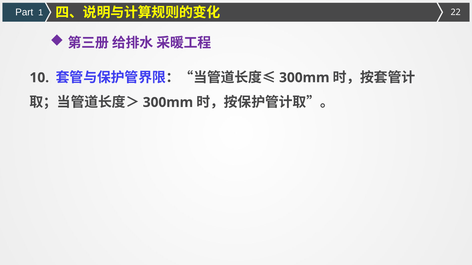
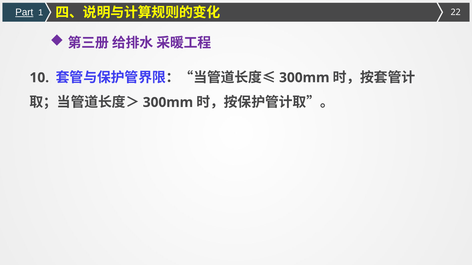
Part underline: none -> present (24, 12)
